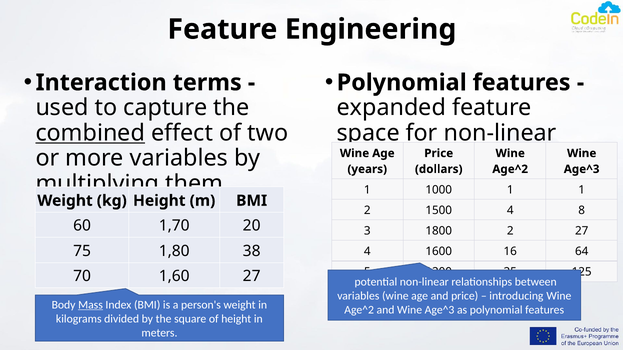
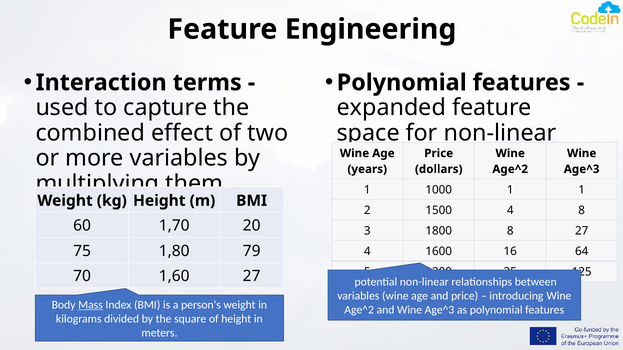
combined underline: present -> none (90, 133)
1800 2: 2 -> 8 (510, 231)
38: 38 -> 79 (252, 251)
